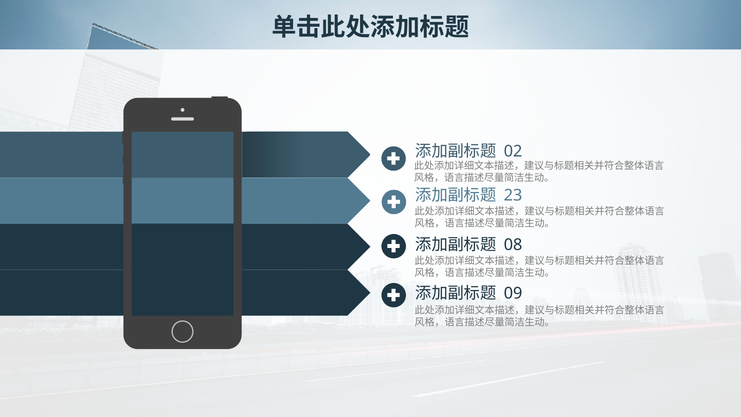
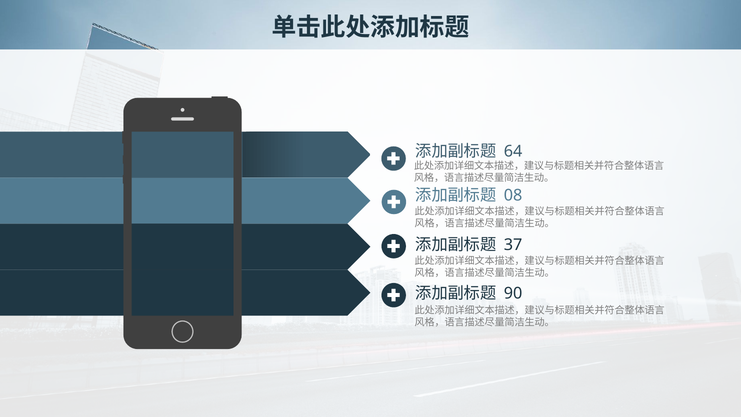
02: 02 -> 64 (513, 151)
23: 23 -> 08 (513, 195)
08: 08 -> 37 (513, 245)
09: 09 -> 90 (513, 293)
